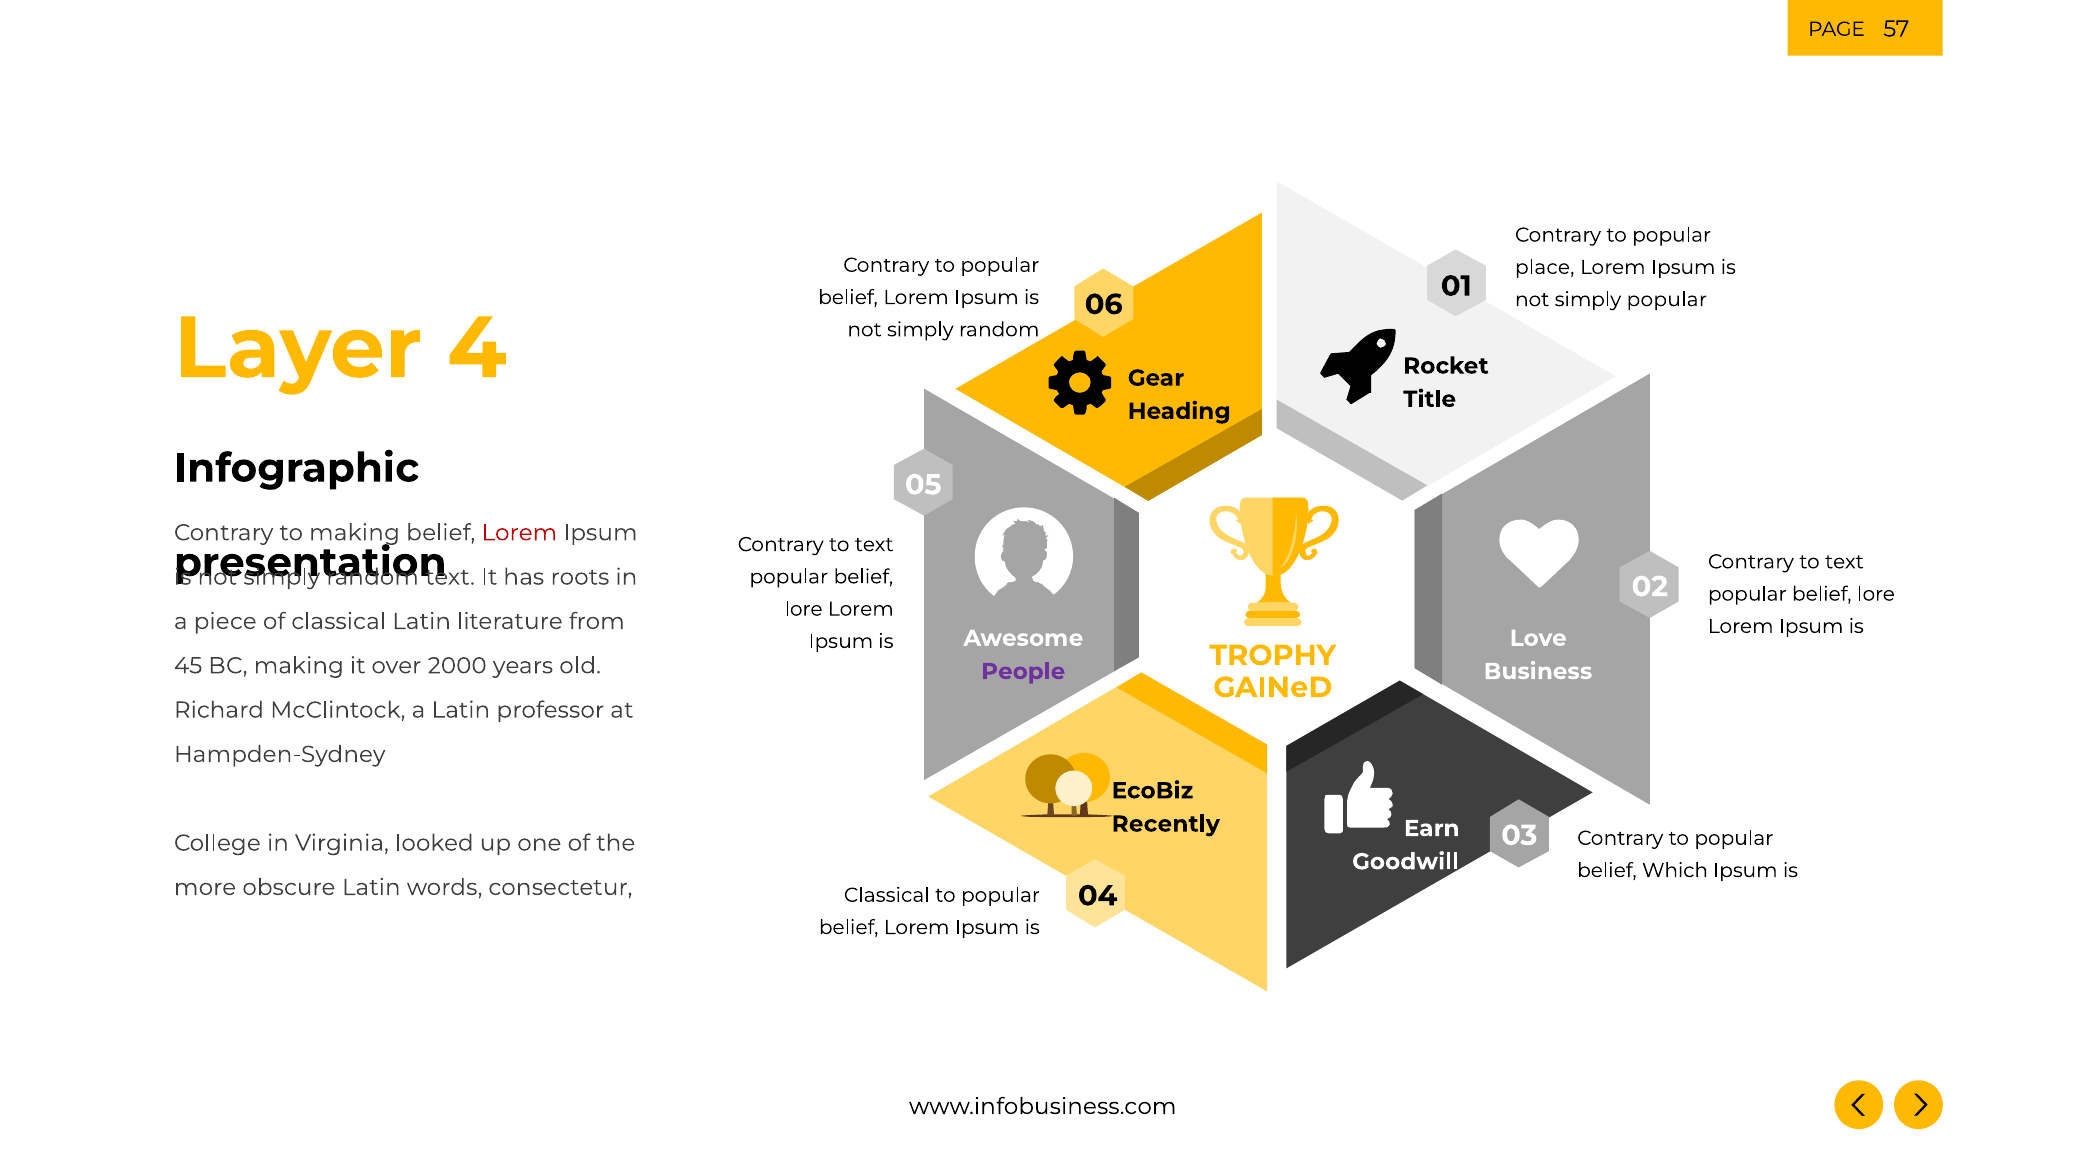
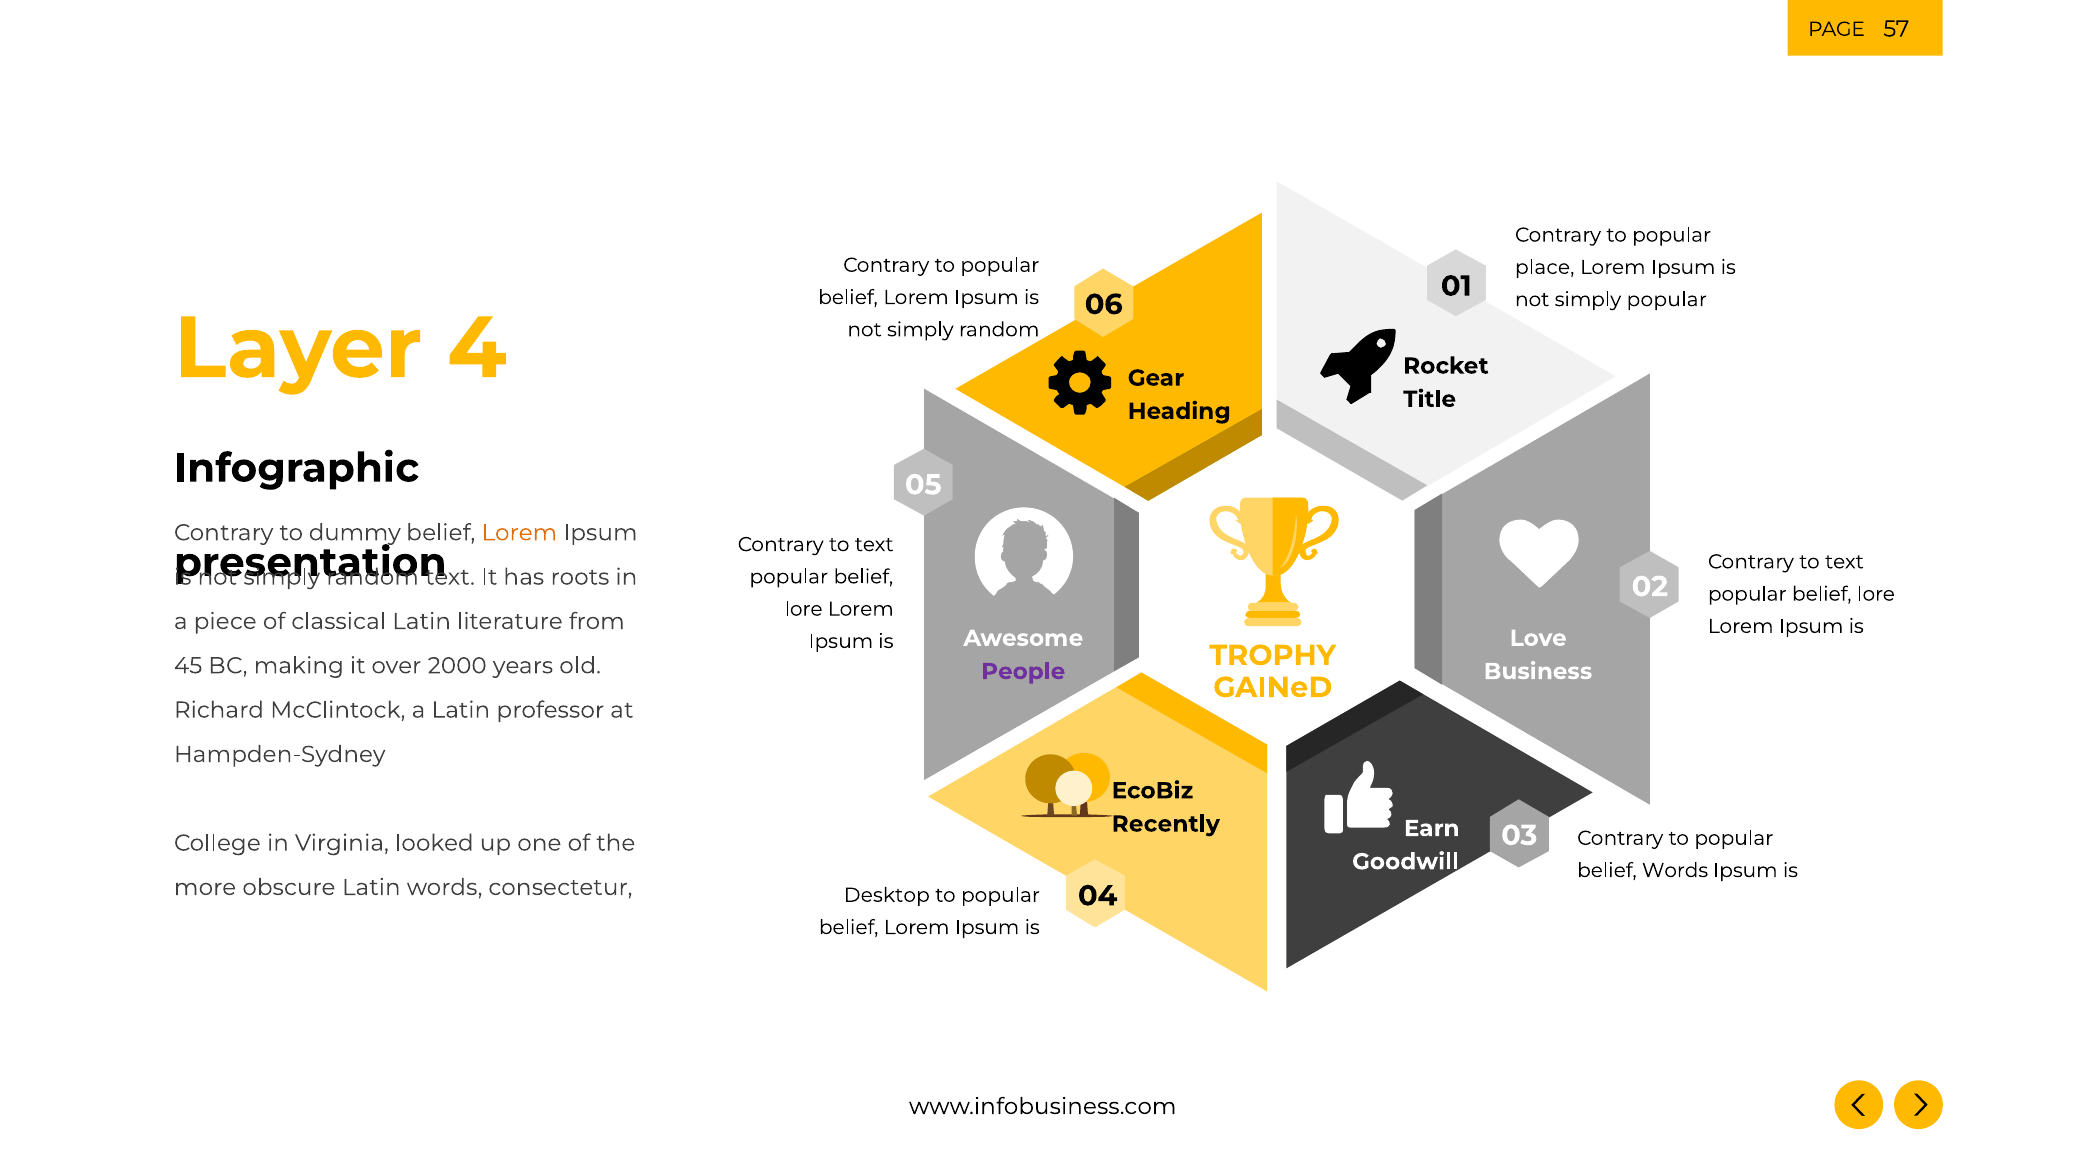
to making: making -> dummy (355, 533)
Lorem colour: red -> orange (519, 533)
belief Which: Which -> Words (1675, 871)
Classical: Classical -> Desktop (887, 895)
